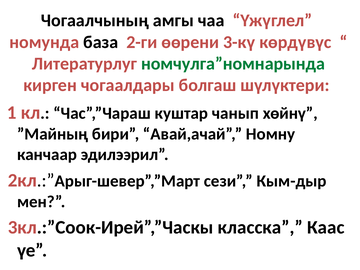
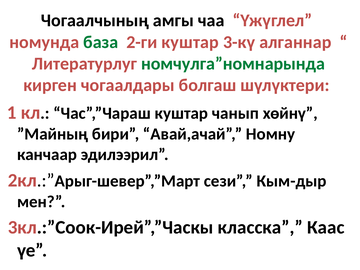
база colour: black -> green (101, 42)
2-ги өөрени: өөрени -> куштар (190, 42)
көрдүвүс: көрдүвүс -> алганнар (295, 42)
